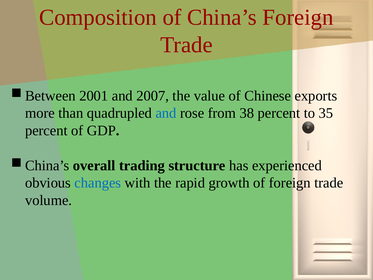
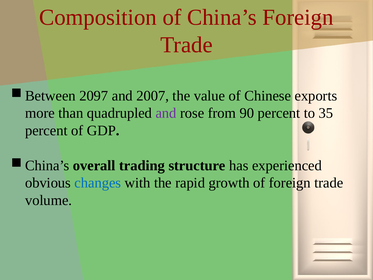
2001: 2001 -> 2097 (94, 96)
and colour: blue -> purple (166, 113)
38: 38 -> 90 (247, 113)
